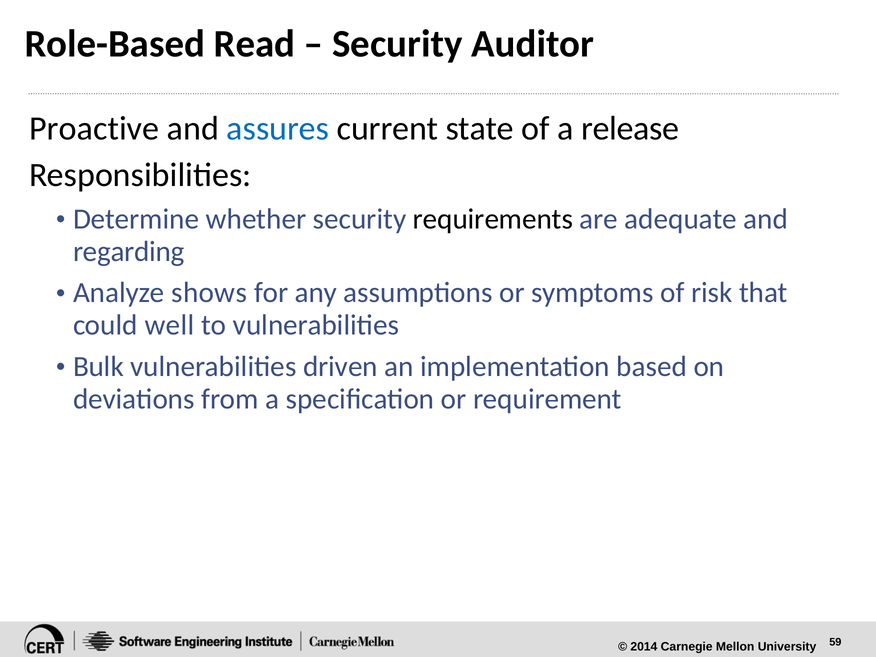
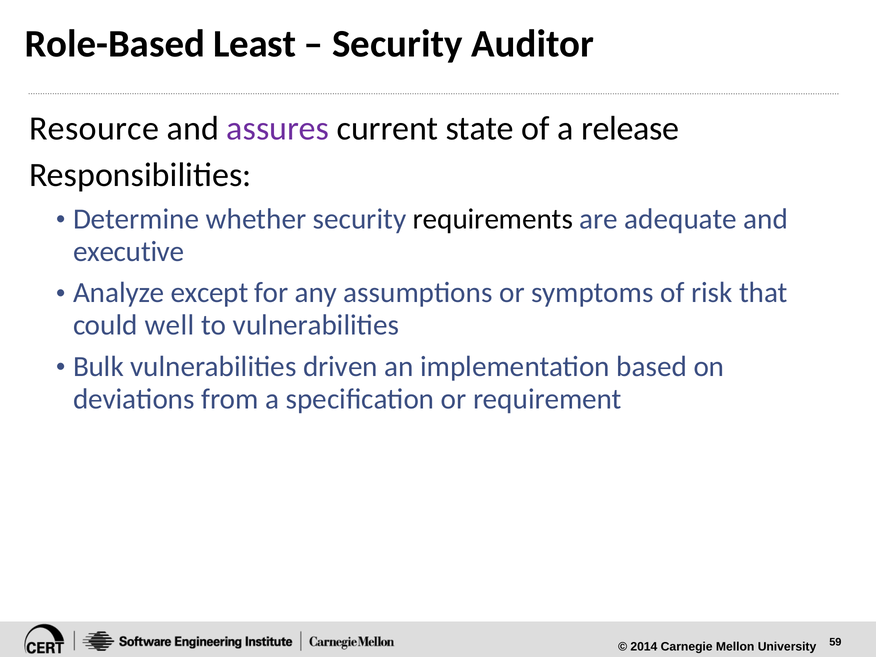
Read: Read -> Least (255, 44)
Proactive: Proactive -> Resource (94, 129)
assures colour: blue -> purple (278, 129)
regarding: regarding -> executive (129, 252)
shows: shows -> except (209, 293)
